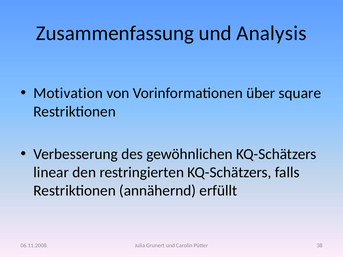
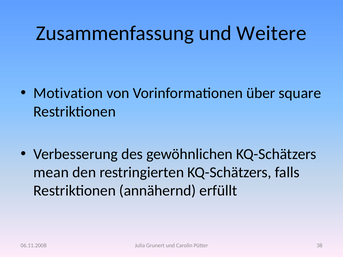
Analysis: Analysis -> Weitere (272, 33)
linear: linear -> mean (51, 173)
